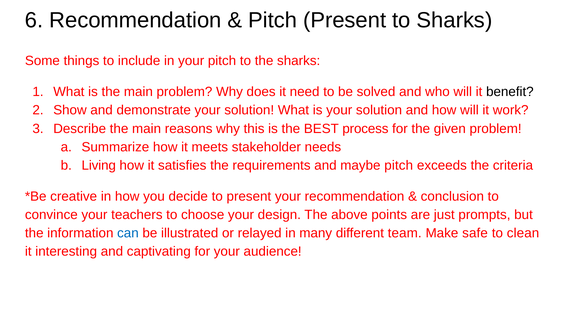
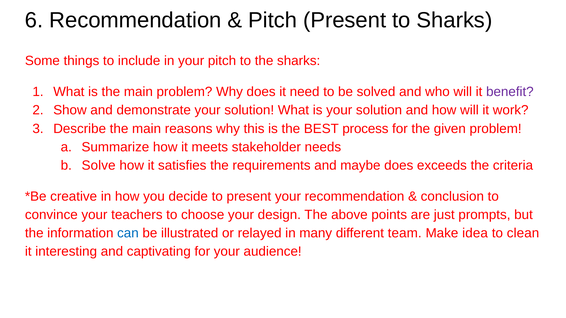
benefit colour: black -> purple (510, 92)
Living: Living -> Solve (99, 166)
maybe pitch: pitch -> does (399, 166)
safe: safe -> idea (475, 233)
